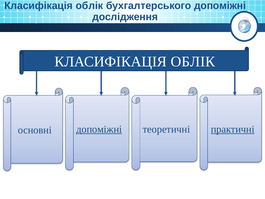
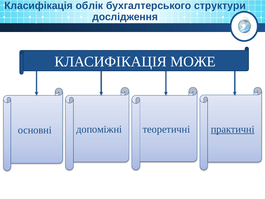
бухгалтерського допоміжні: допоміжні -> структури (220, 6)
ОБЛІК: ОБЛІК -> МОЖЕ (193, 62)
допоміжні underline: present -> none (99, 129)
